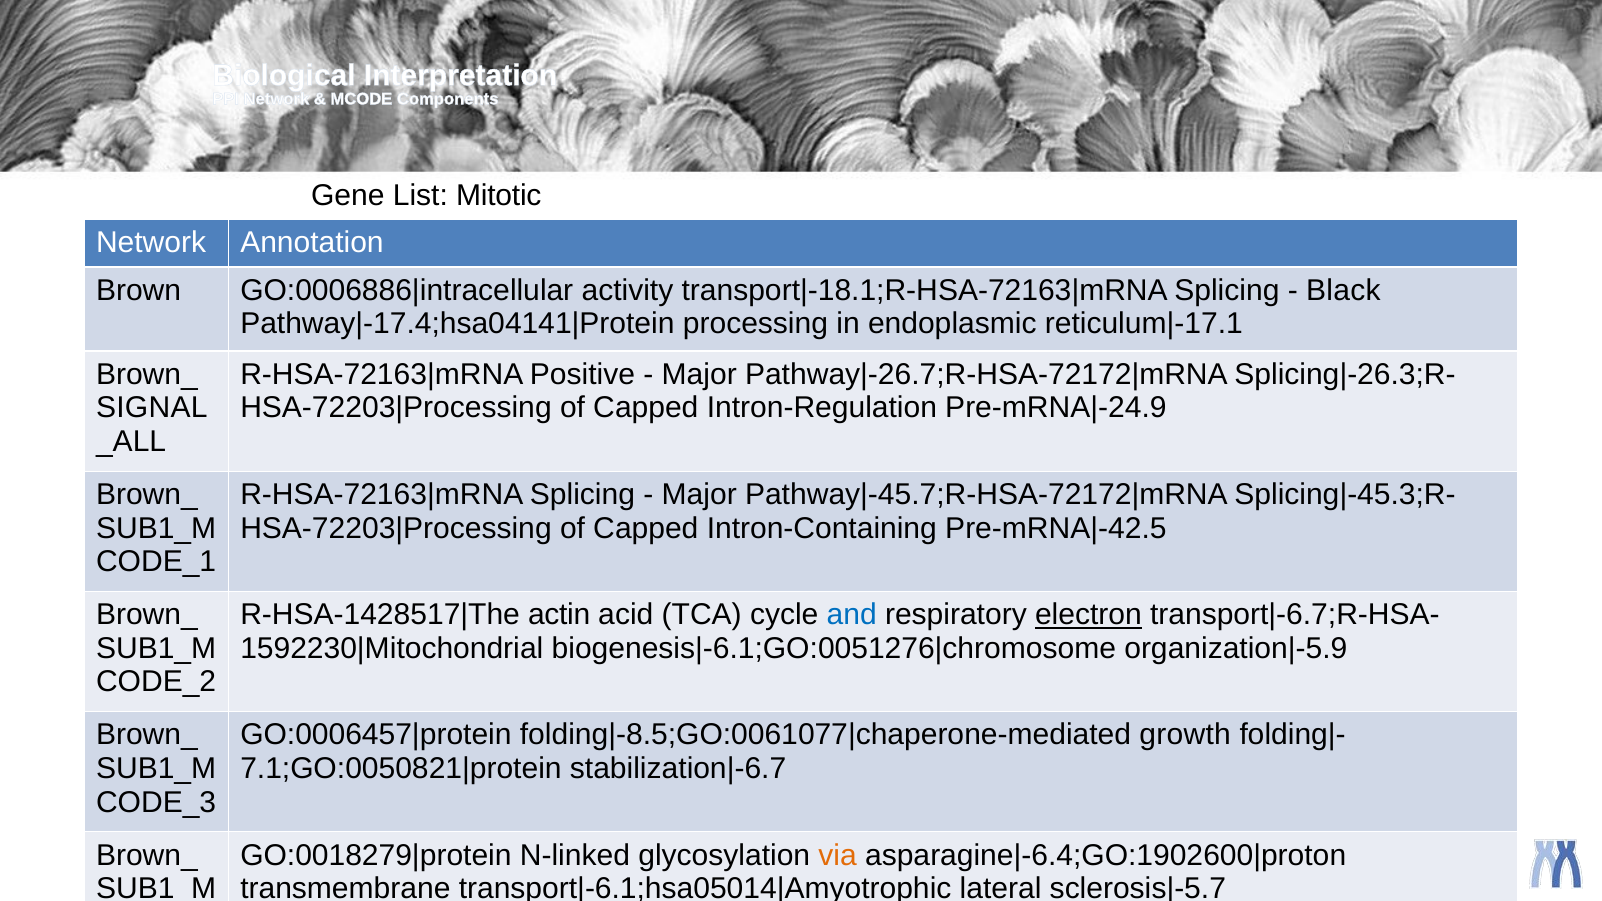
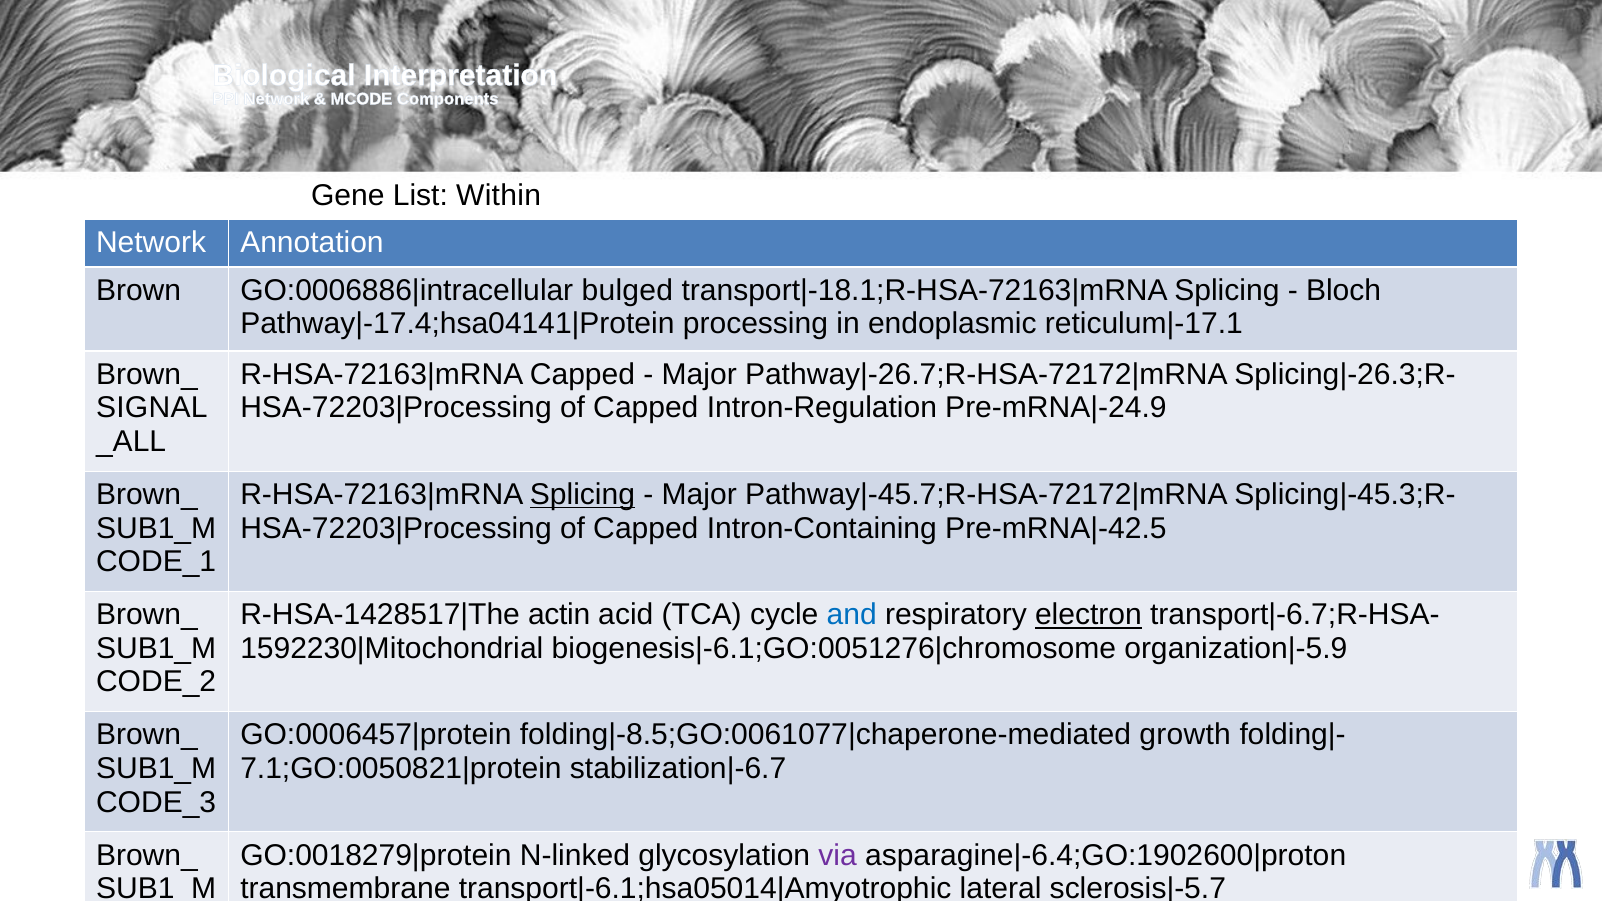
List Mitotic: Mitotic -> Within (499, 196)
activity: activity -> bulged (627, 290)
Black: Black -> Bloch (1344, 290)
Positive: Positive -> Capped (582, 374)
Splicing underline: none -> present (582, 495)
via colour: orange -> purple (838, 855)
